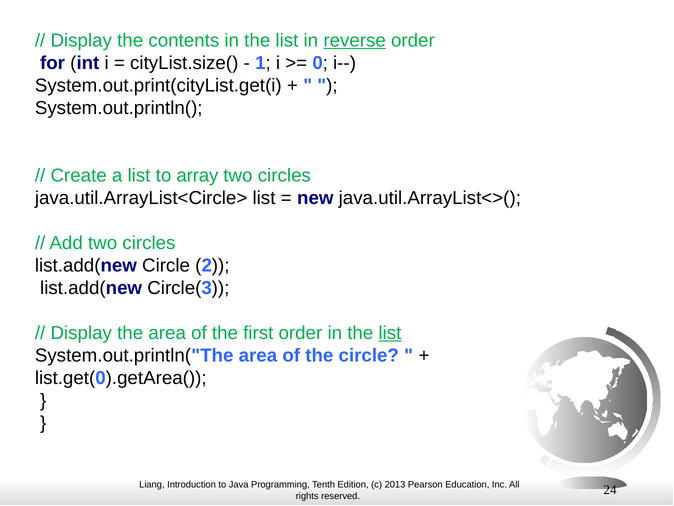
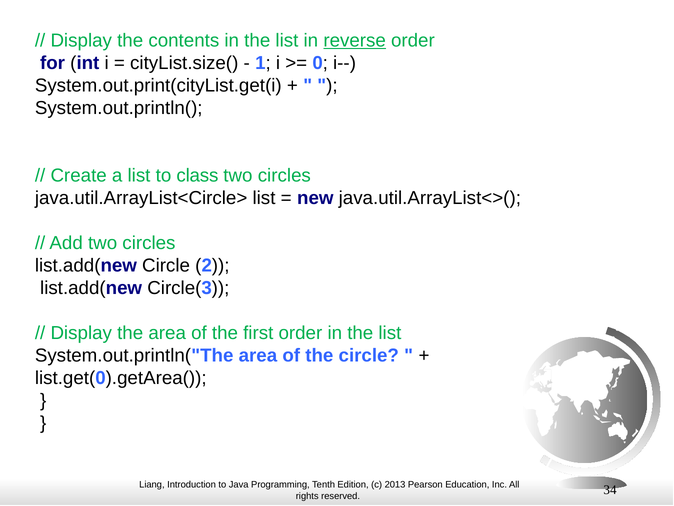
array: array -> class (197, 175)
list underline: present -> none (390, 333)
24: 24 -> 34 (610, 489)
